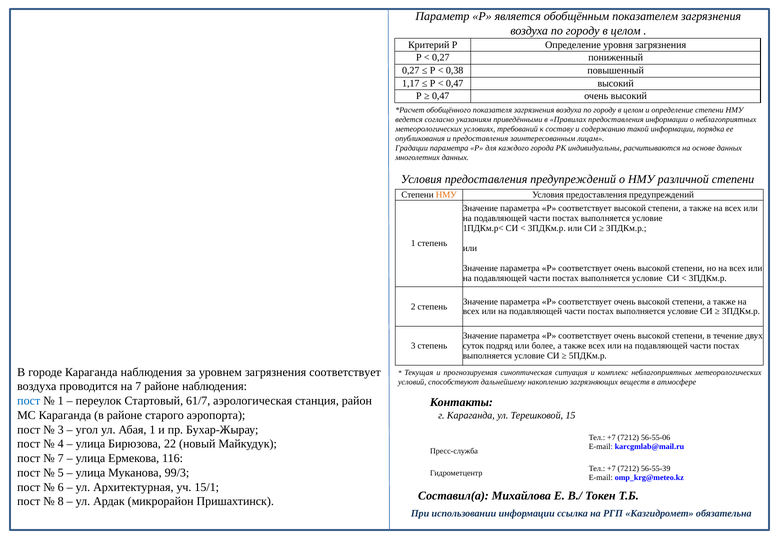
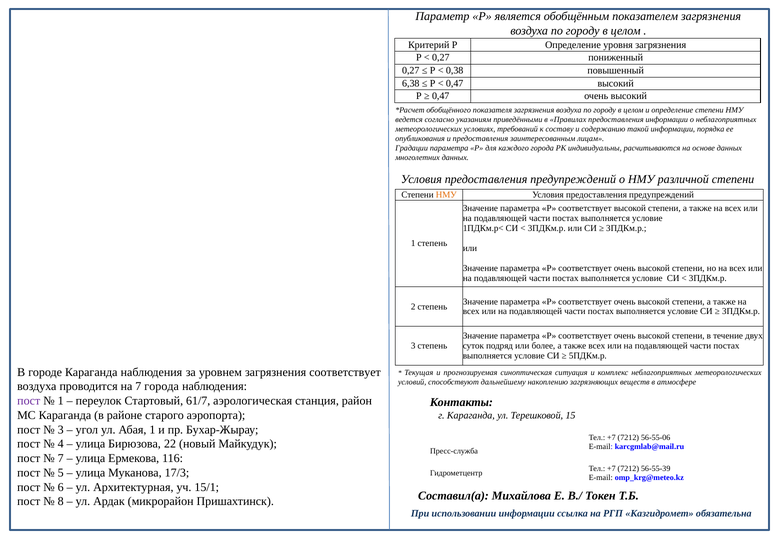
1,17: 1,17 -> 6,38 (411, 83)
7 районе: районе -> города (162, 387)
пост colour: blue -> purple (29, 401)
99/3: 99/3 -> 17/3 (177, 473)
